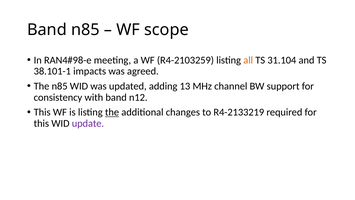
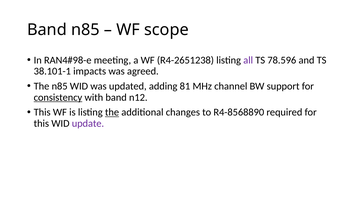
R4-2103259: R4-2103259 -> R4-2651238 (185, 60)
all colour: orange -> purple (248, 60)
31.104: 31.104 -> 78.596 (282, 60)
13: 13 -> 81 (185, 86)
consistency underline: none -> present (58, 97)
R4-2133219: R4-2133219 -> R4-8568890 (239, 112)
